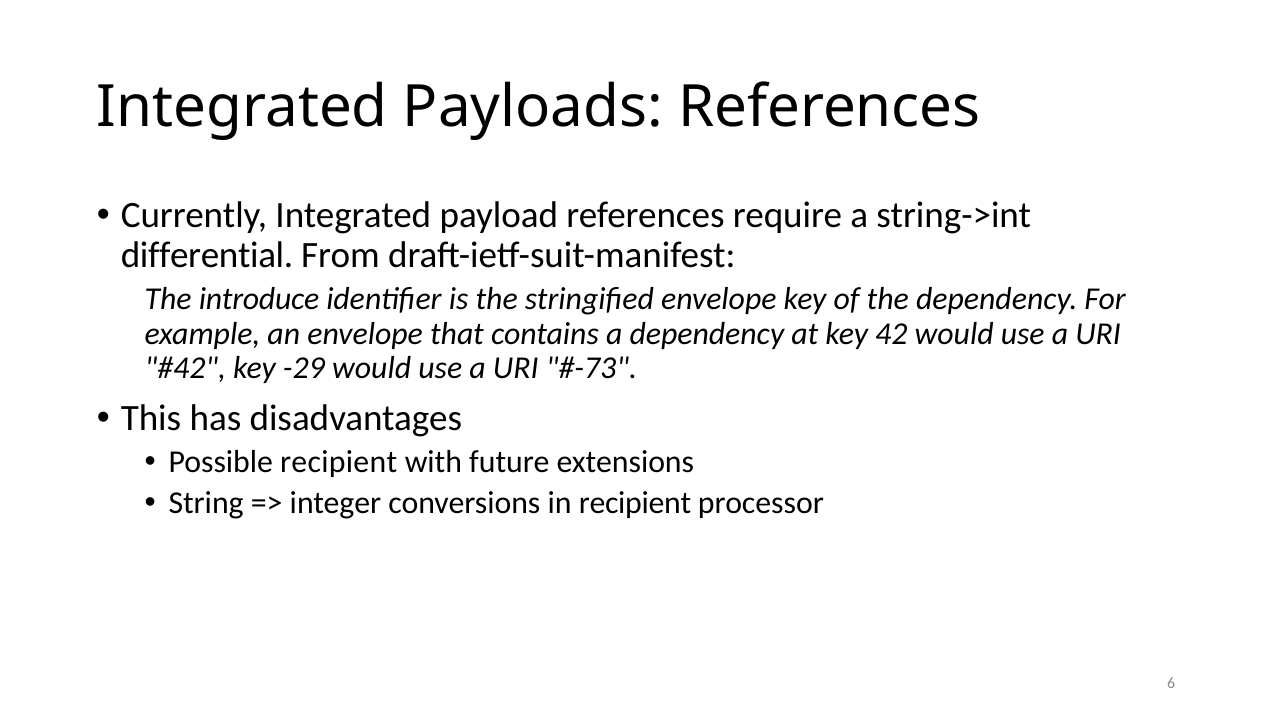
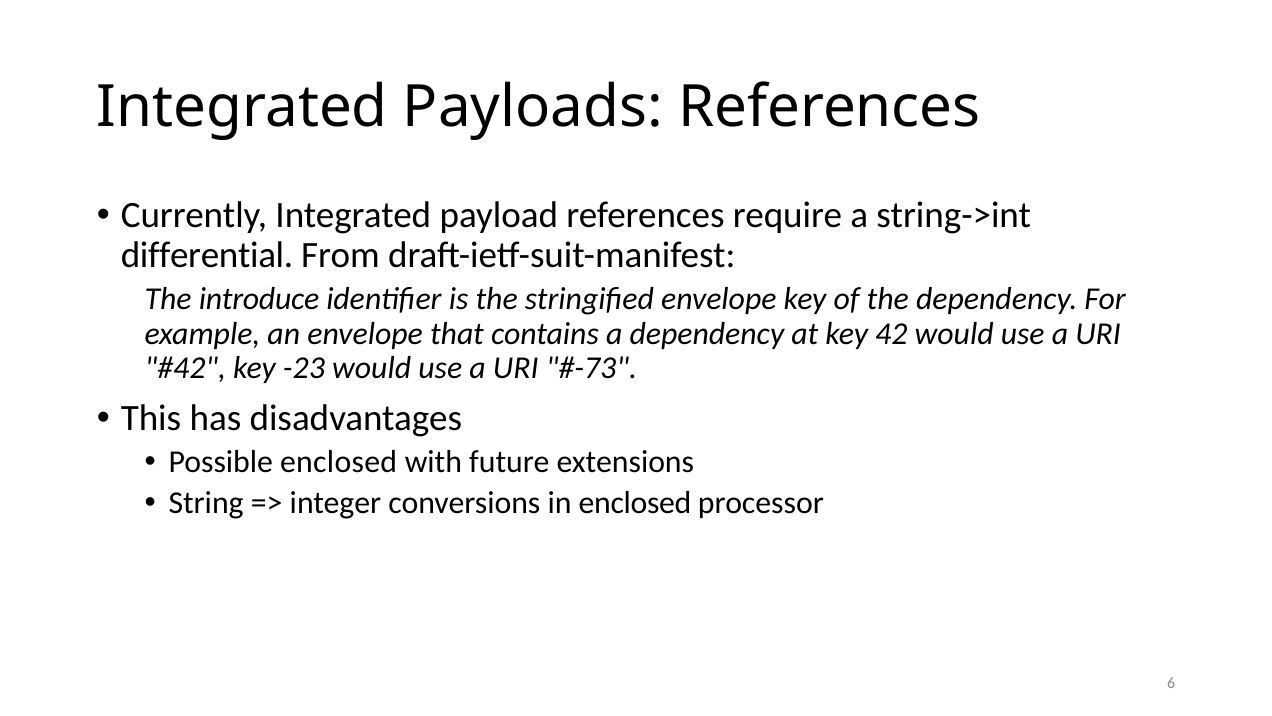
-29: -29 -> -23 (304, 368)
Possible recipient: recipient -> enclosed (339, 462)
in recipient: recipient -> enclosed (635, 503)
